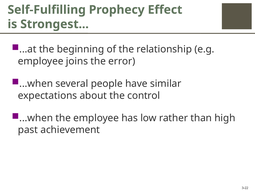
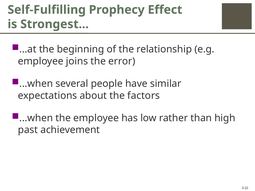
control: control -> factors (144, 96)
